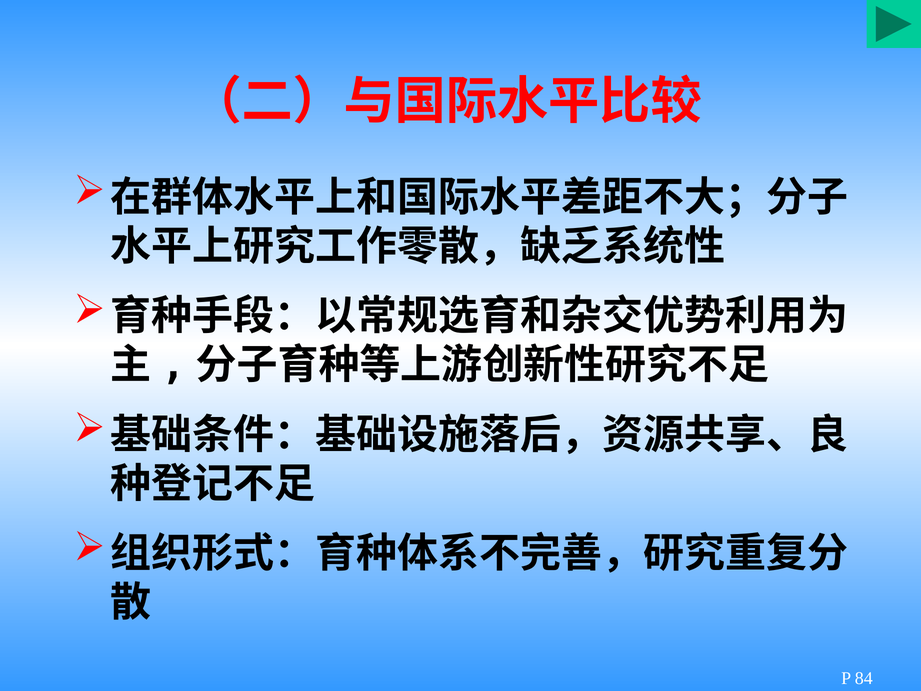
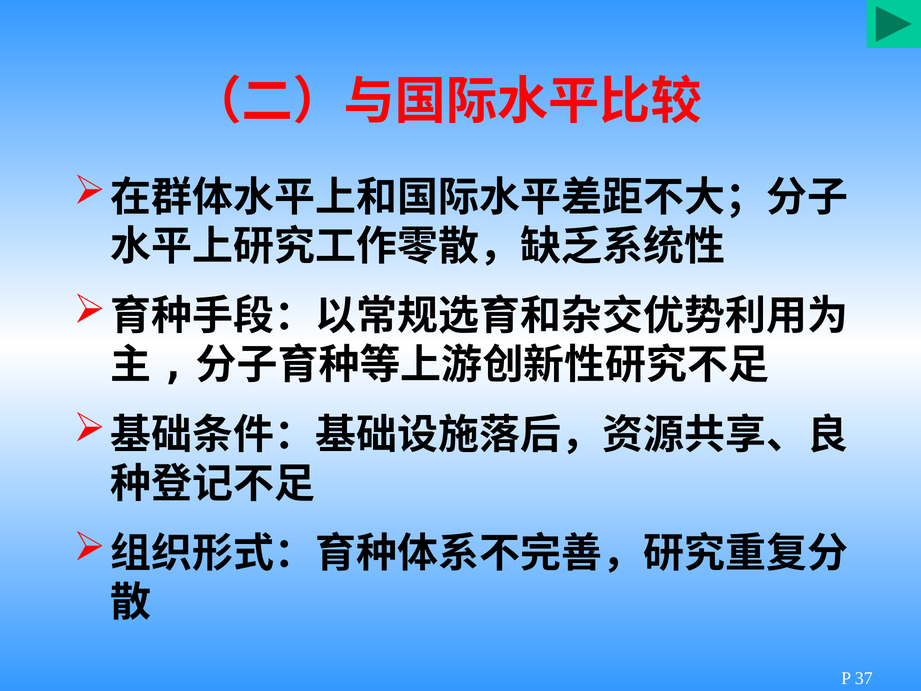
84: 84 -> 37 (864, 678)
